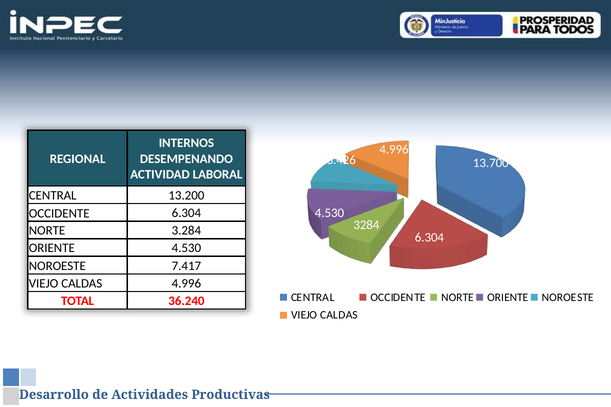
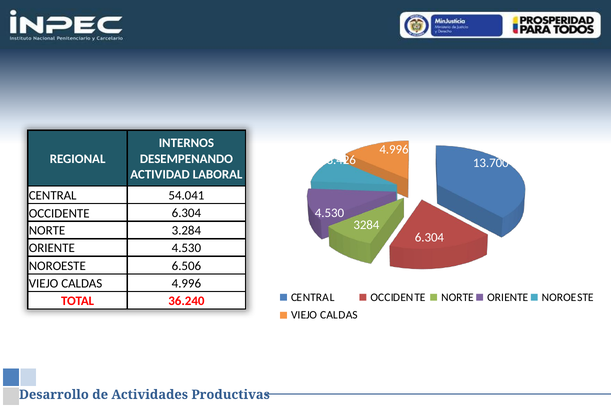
13.200: 13.200 -> 54.041 (186, 196)
7.417: 7.417 -> 6.506 (186, 266)
